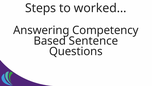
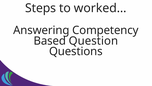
Sentence: Sentence -> Question (93, 41)
